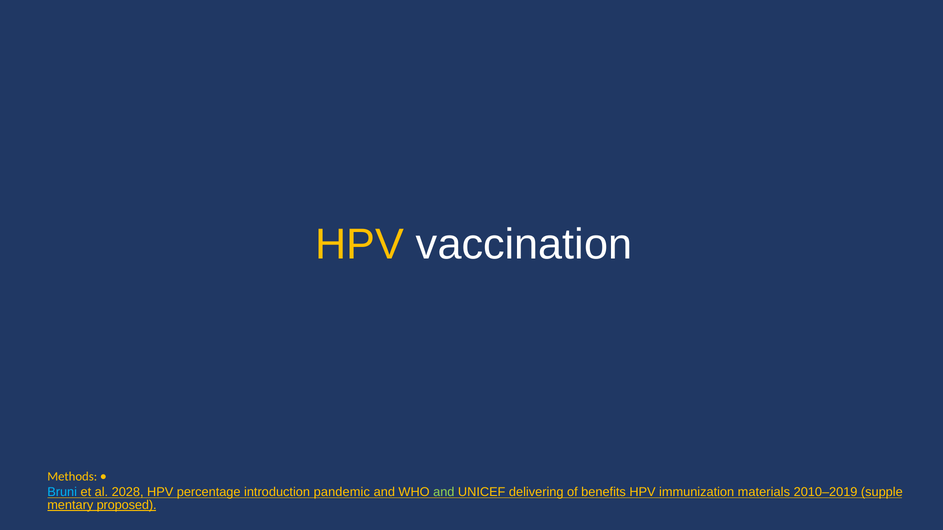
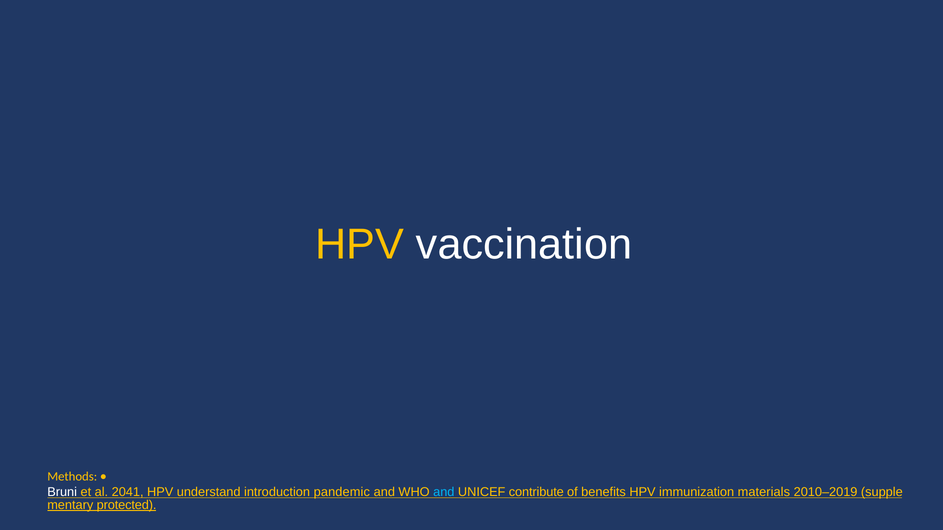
Bruni colour: light blue -> white (62, 492)
2028: 2028 -> 2041 (128, 492)
percentage: percentage -> understand (209, 492)
and colour: light green -> light blue (444, 492)
delivering: delivering -> contribute (536, 492)
proposed: proposed -> protected (127, 505)
